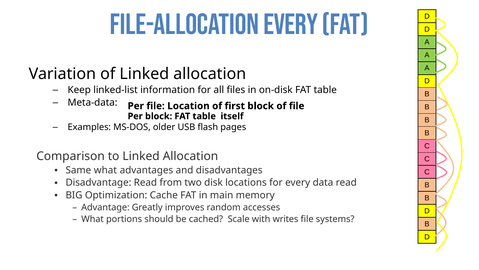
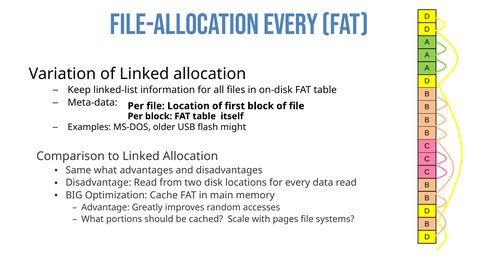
pages: pages -> might (233, 127)
writes: writes -> pages (285, 219)
